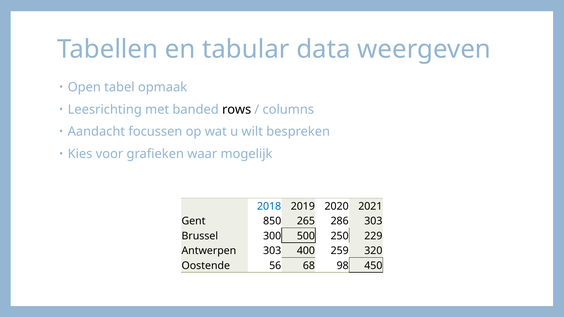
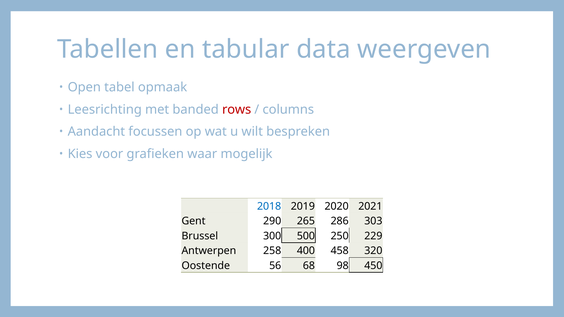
rows colour: black -> red (237, 110)
850: 850 -> 290 (272, 221)
303: 303 -> 258 (272, 251)
259: 259 -> 458 (340, 251)
